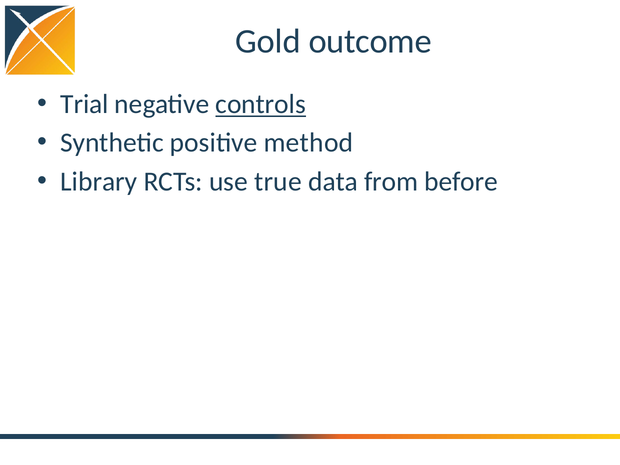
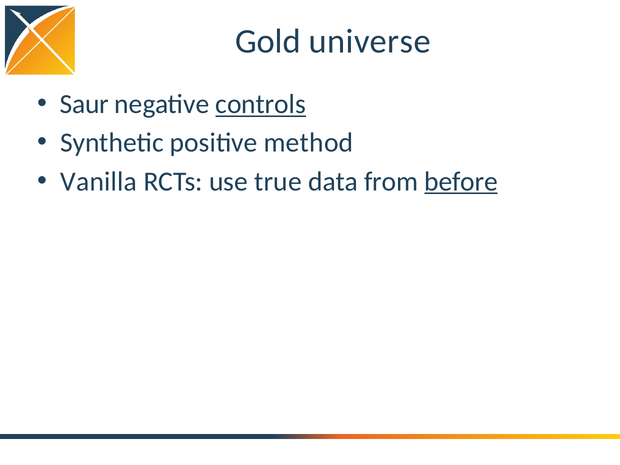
outcome: outcome -> universe (370, 41)
Trial: Trial -> Saur (84, 104)
Library: Library -> Vanilla (99, 181)
before underline: none -> present (461, 181)
